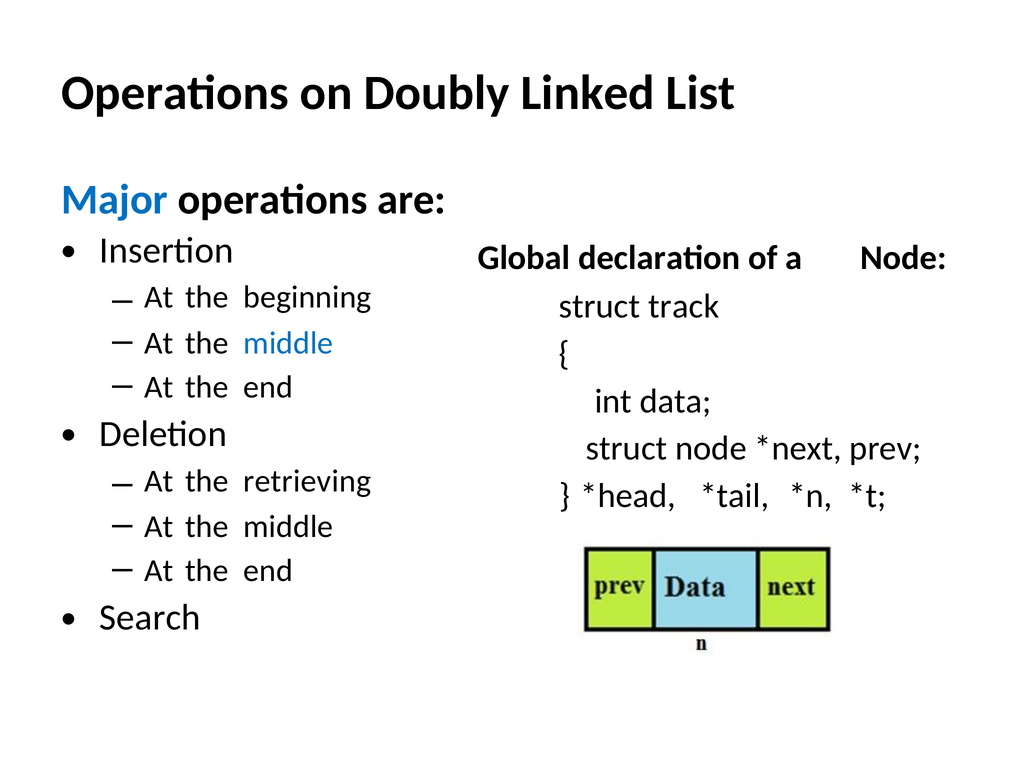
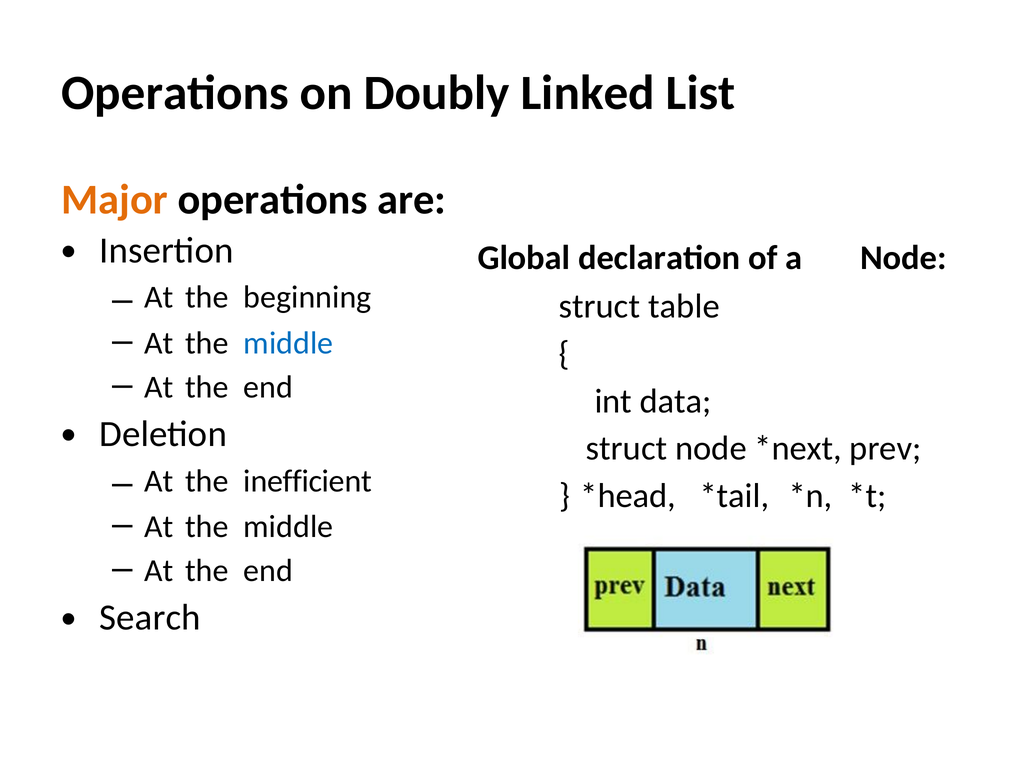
Major colour: blue -> orange (115, 200)
track: track -> table (684, 306)
retrieving: retrieving -> inefficient (308, 481)
